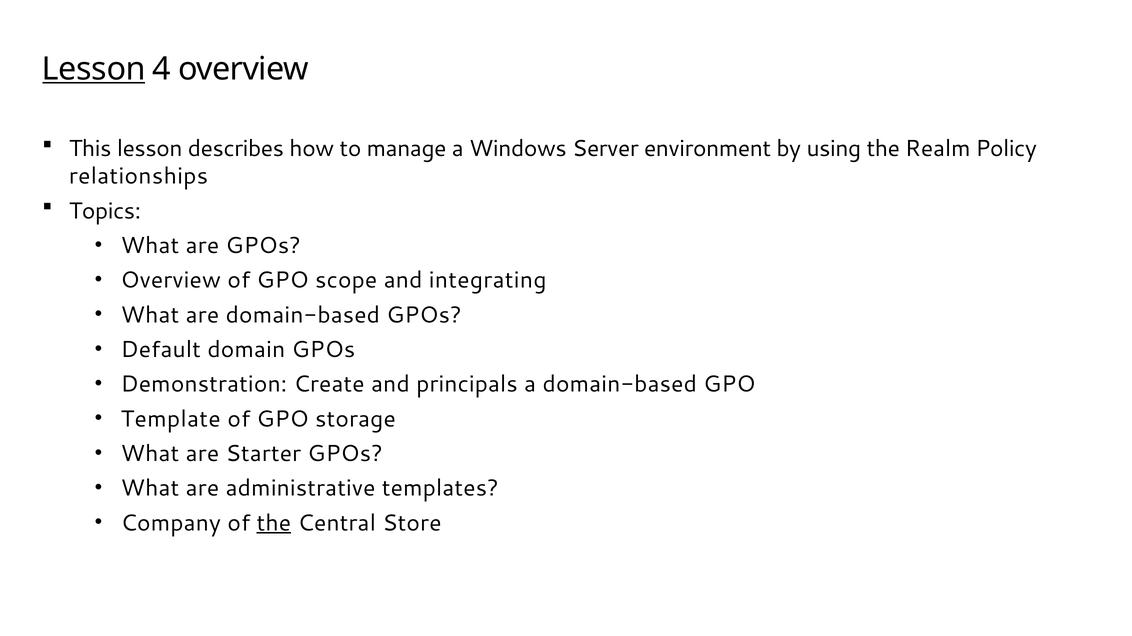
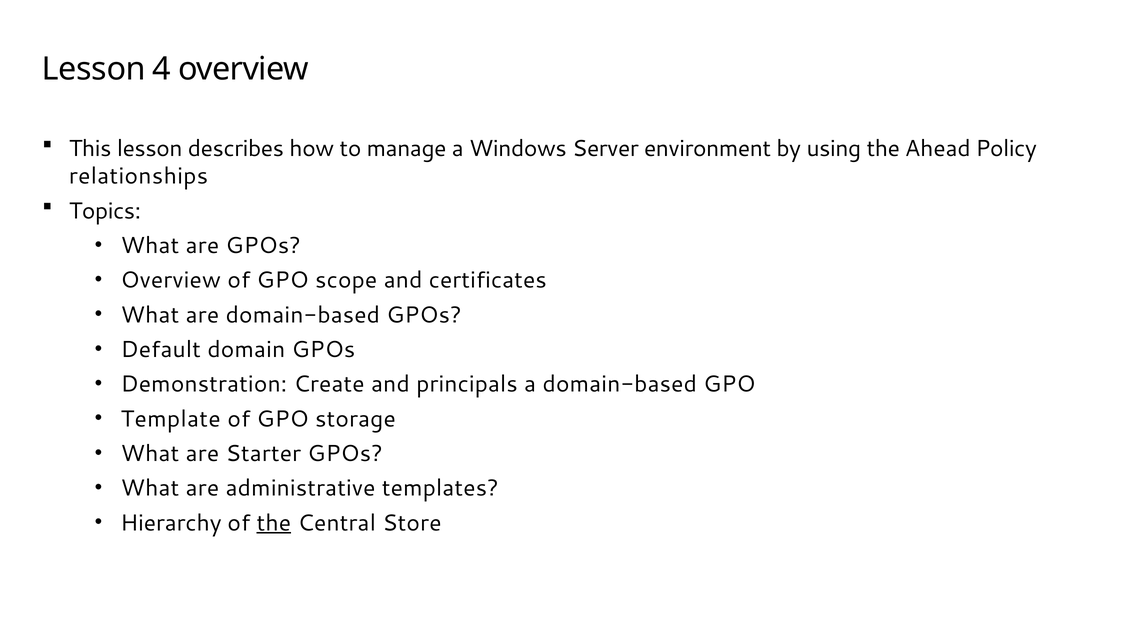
Lesson underline: present -> none (94, 69)
Realm: Realm -> Ahead (938, 149)
integrating: integrating -> certificates (488, 281)
Company: Company -> Hierarchy (171, 523)
